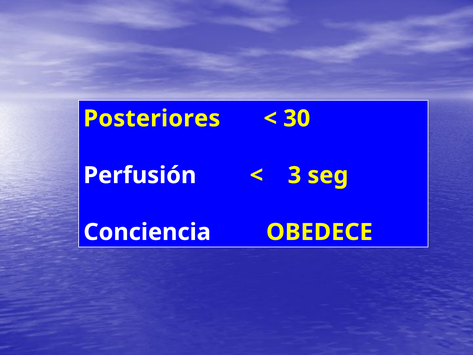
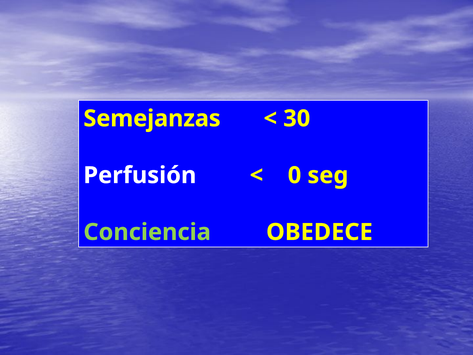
Posteriores: Posteriores -> Semejanzas (152, 118)
3: 3 -> 0 (295, 175)
Conciencia colour: white -> light green (147, 232)
